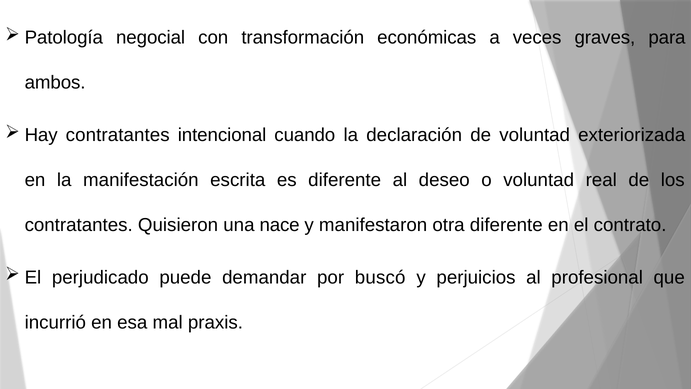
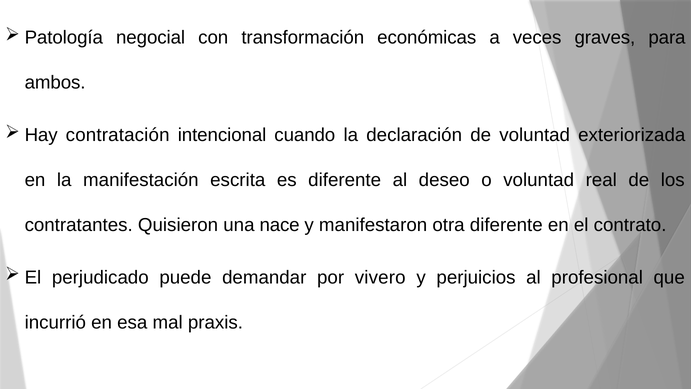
contratantes: contratantes -> contratación (118, 135)
buscó: buscó -> vivero (380, 277)
